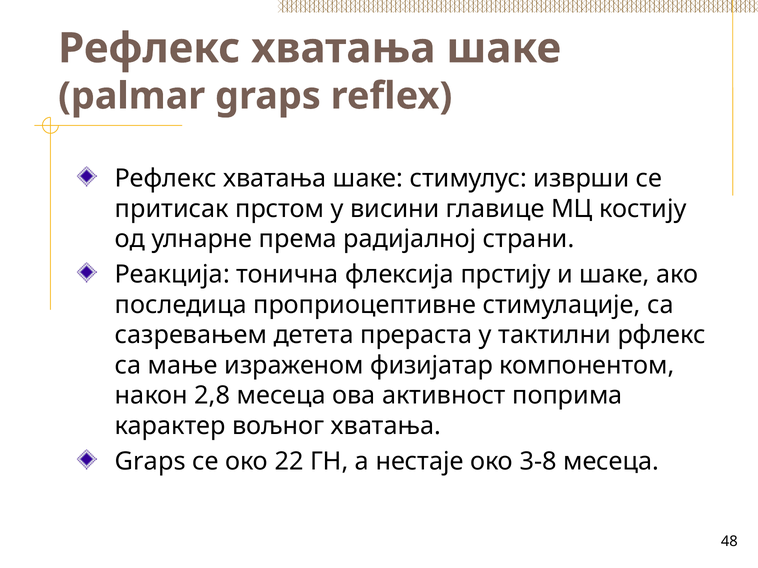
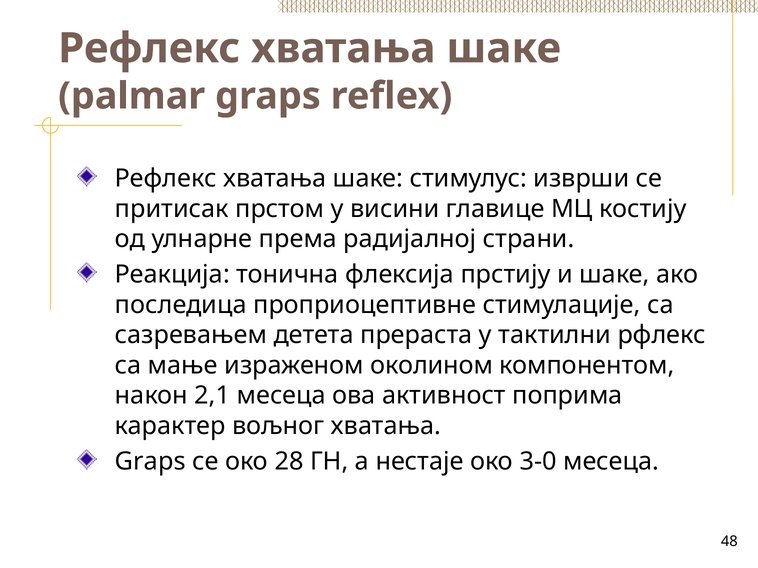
физијатар: физијатар -> околином (432, 366)
2,8: 2,8 -> 2,1 (212, 396)
22: 22 -> 28 (289, 462)
3-8: 3-8 -> 3-0 (538, 462)
